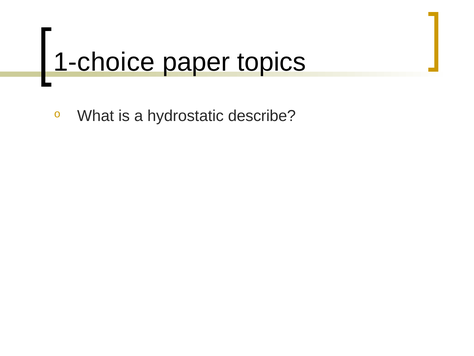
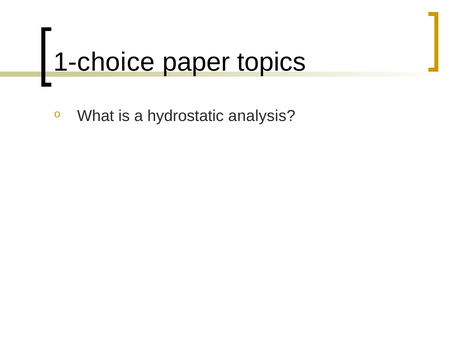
describe: describe -> analysis (262, 116)
